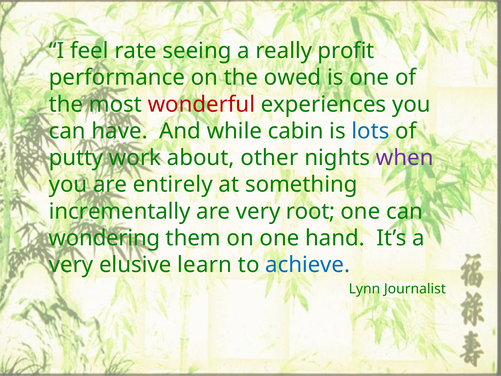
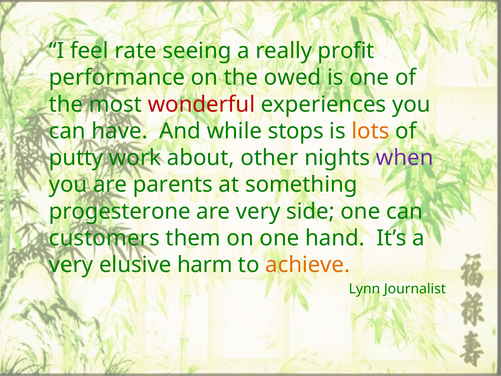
cabin: cabin -> stops (296, 131)
lots colour: blue -> orange (370, 131)
entirely: entirely -> parents (173, 184)
incrementally: incrementally -> progesterone (120, 211)
root: root -> side (310, 211)
wondering: wondering -> customers (104, 238)
learn: learn -> harm (205, 265)
achieve colour: blue -> orange (308, 265)
